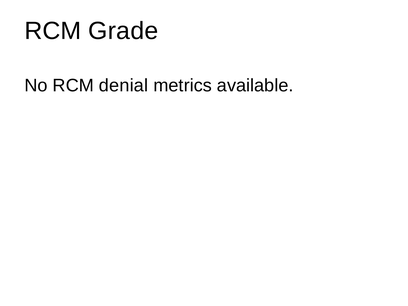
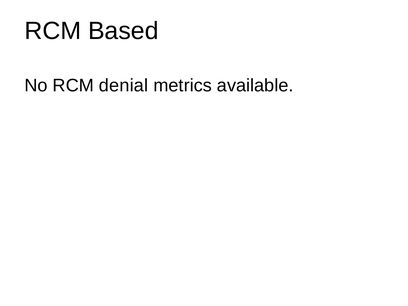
Grade: Grade -> Based (123, 31)
